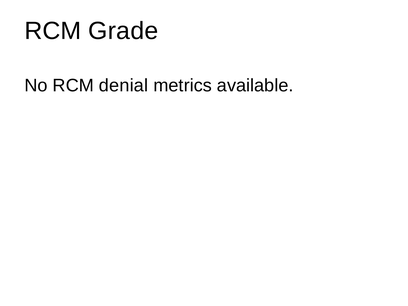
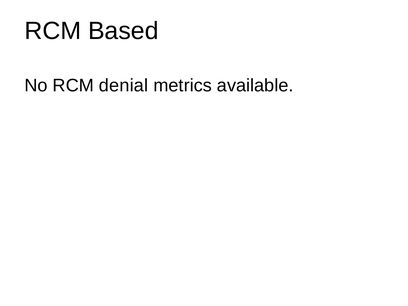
Grade: Grade -> Based (123, 31)
